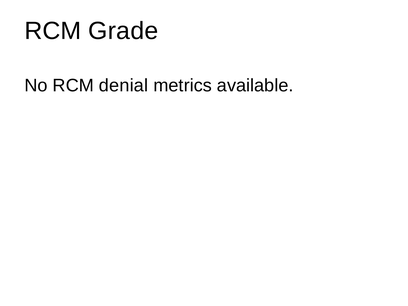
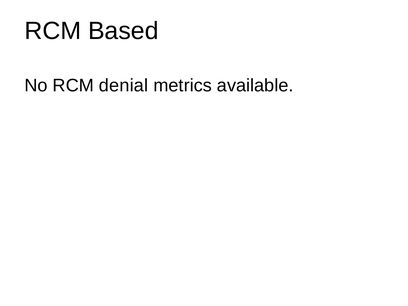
Grade: Grade -> Based (123, 31)
